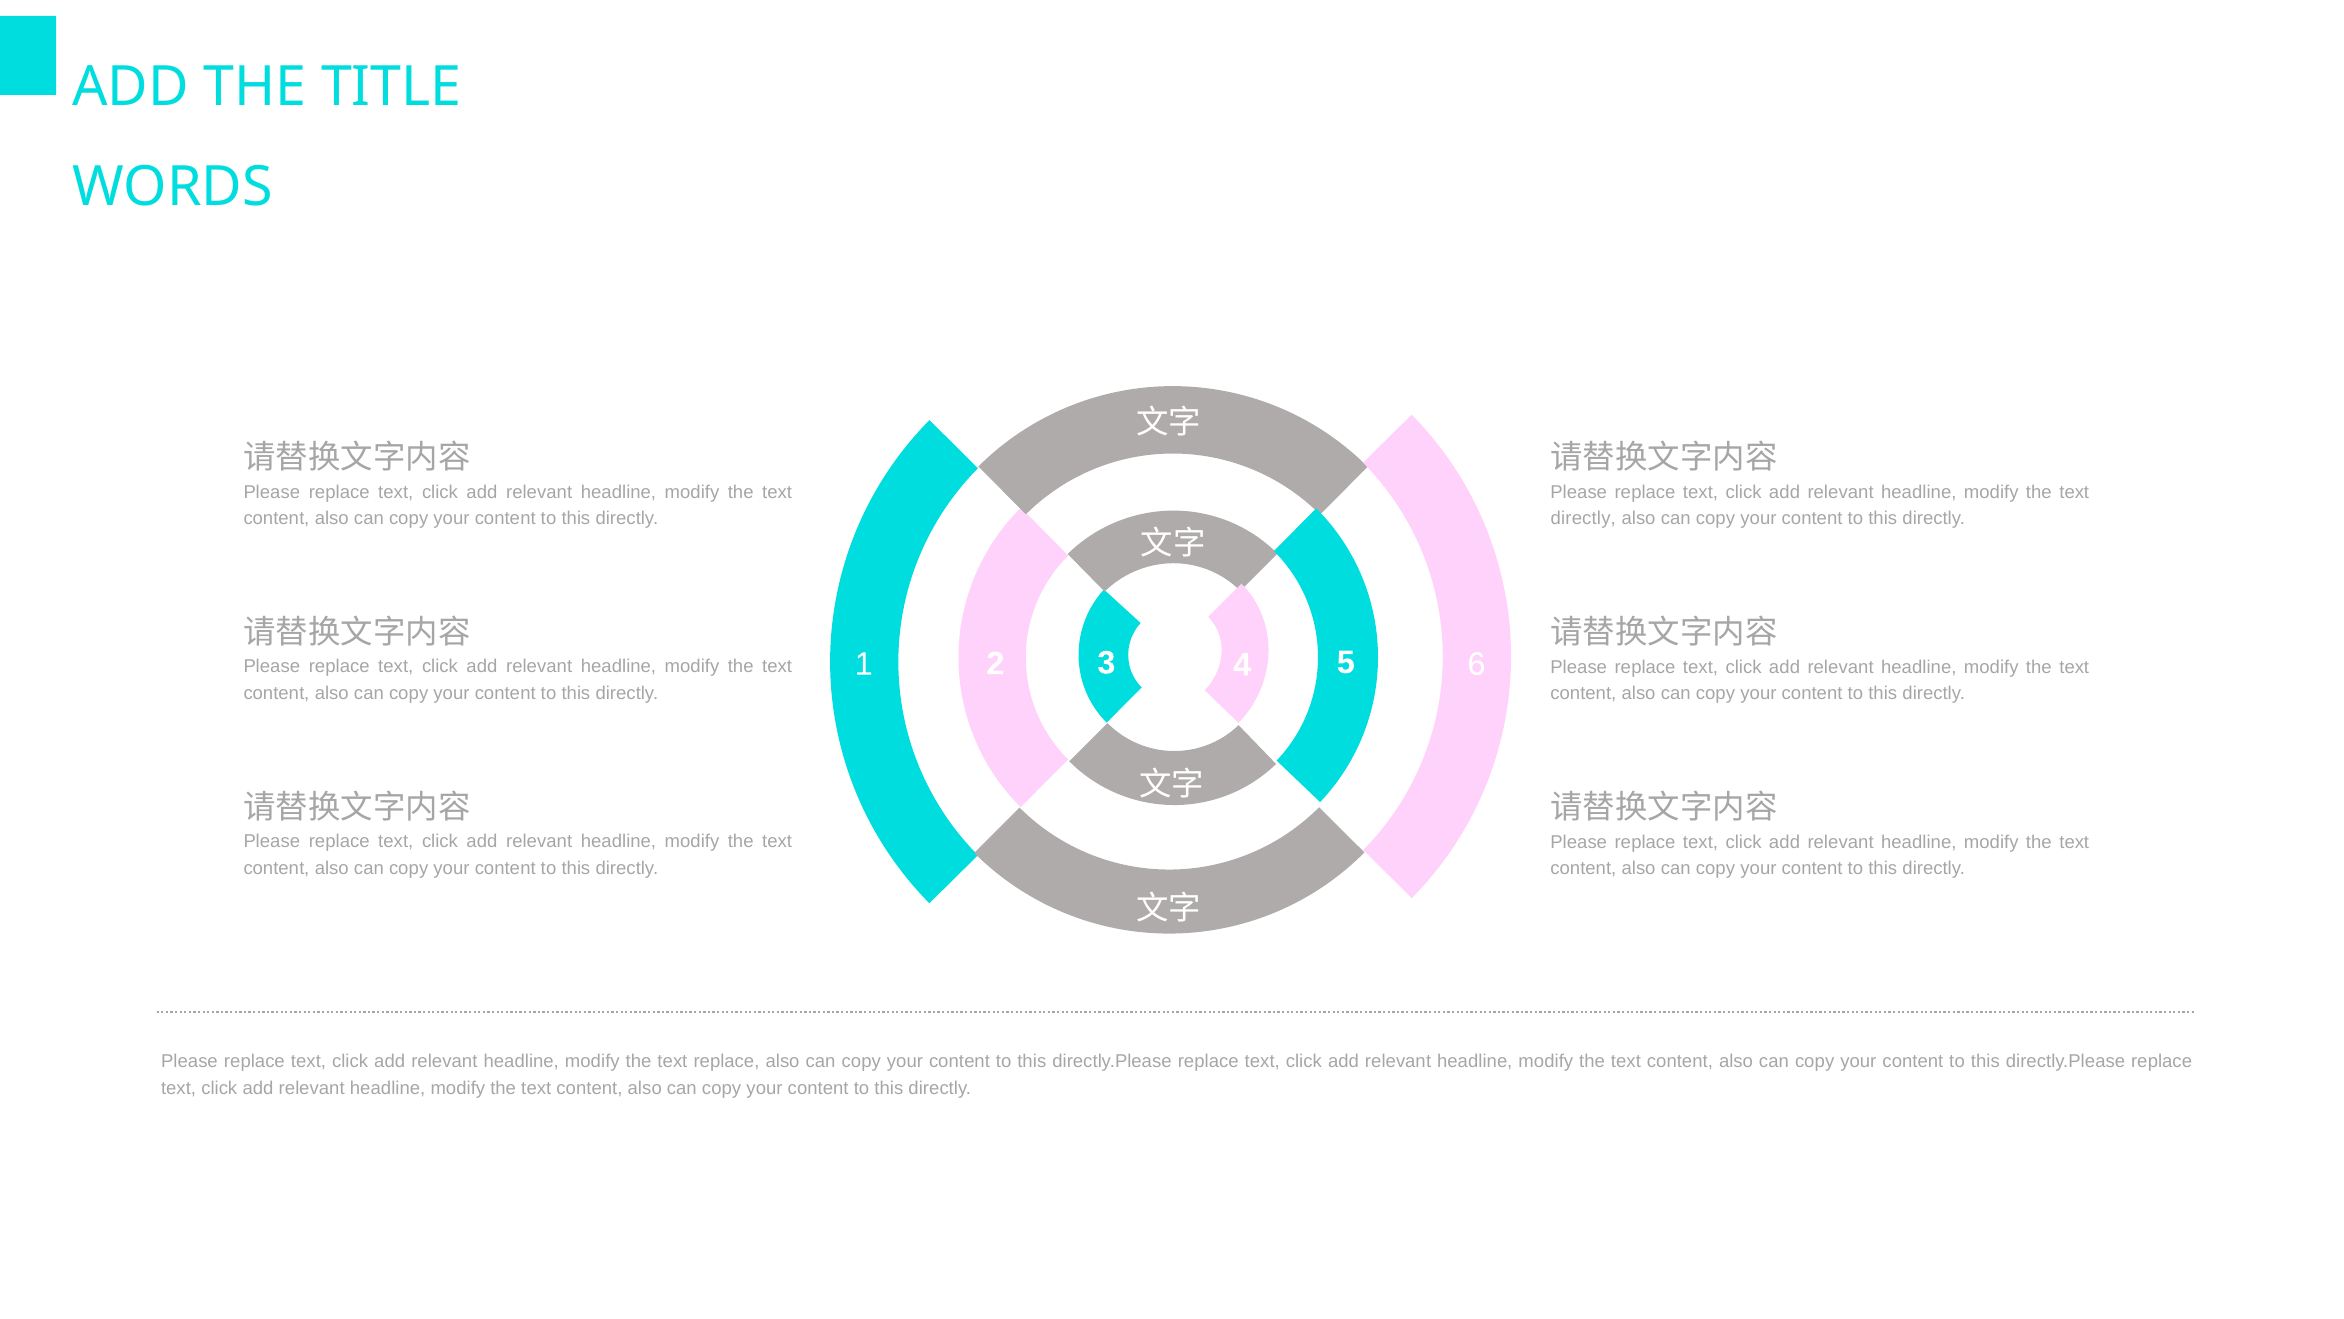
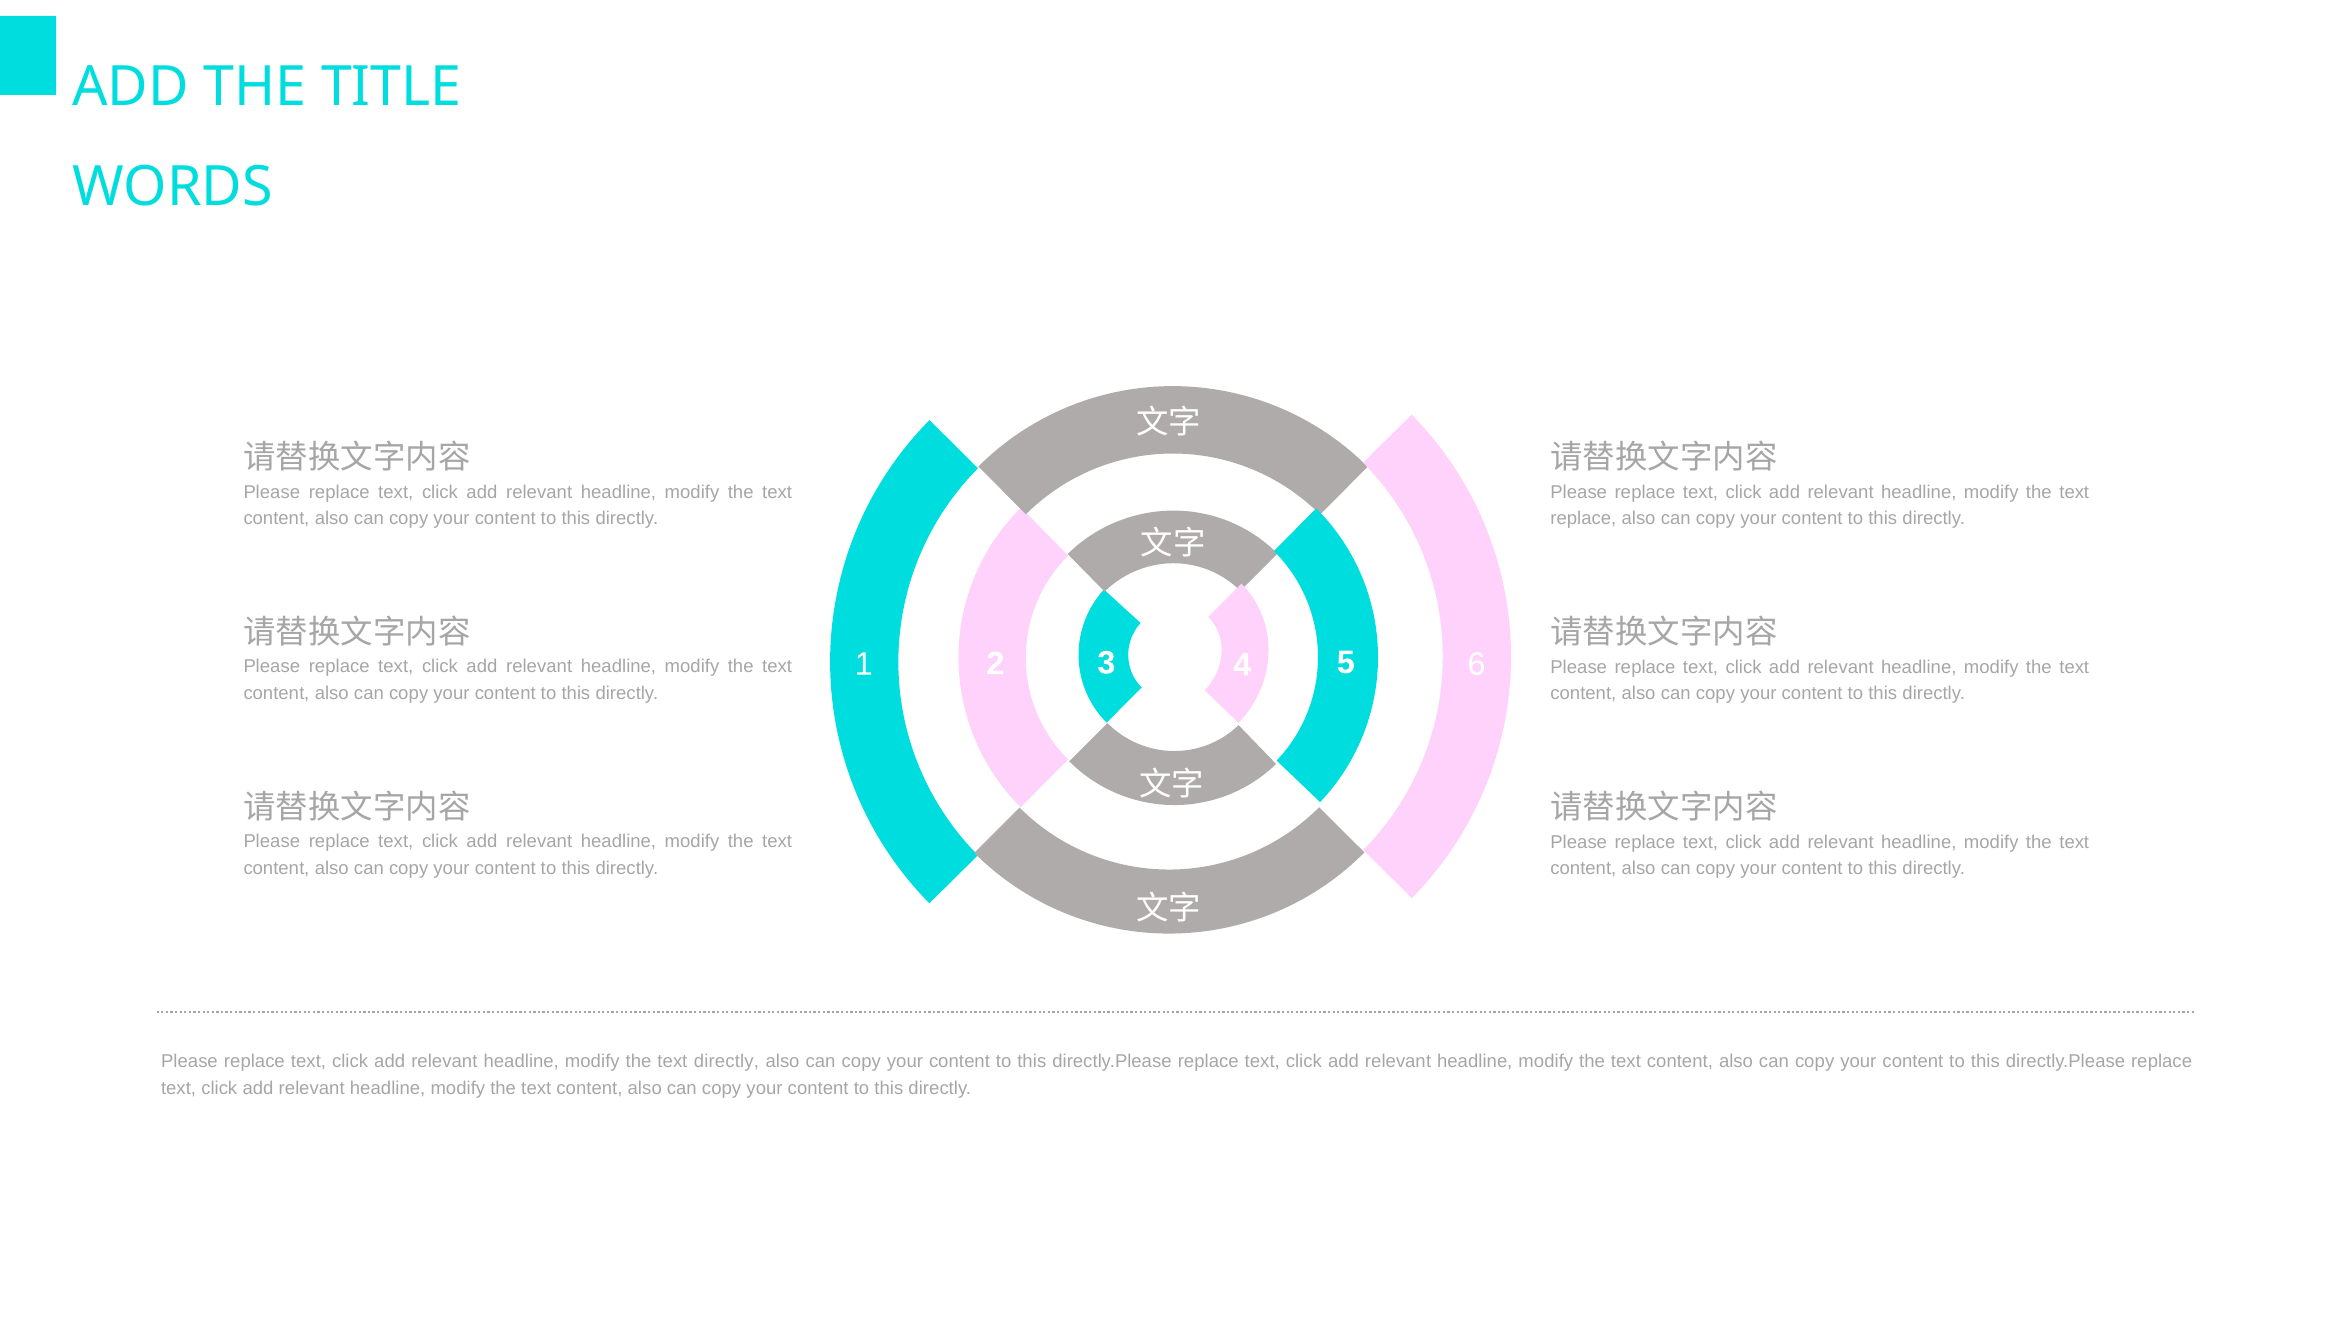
directly: directly -> replace (1583, 518)
text replace: replace -> directly (726, 1061)
